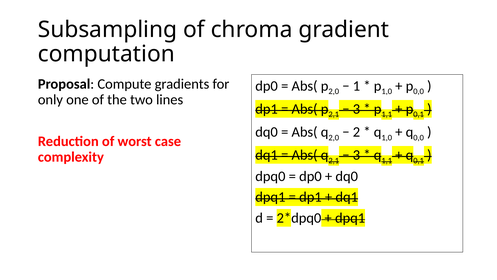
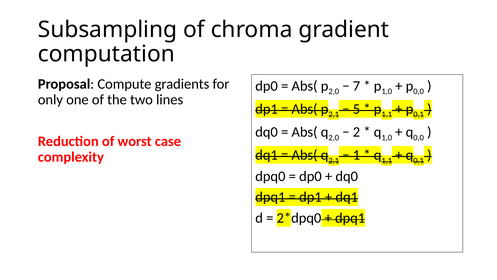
1: 1 -> 7 (356, 86)
3: 3 -> 5 (356, 109)
3: 3 -> 1 (356, 155)
